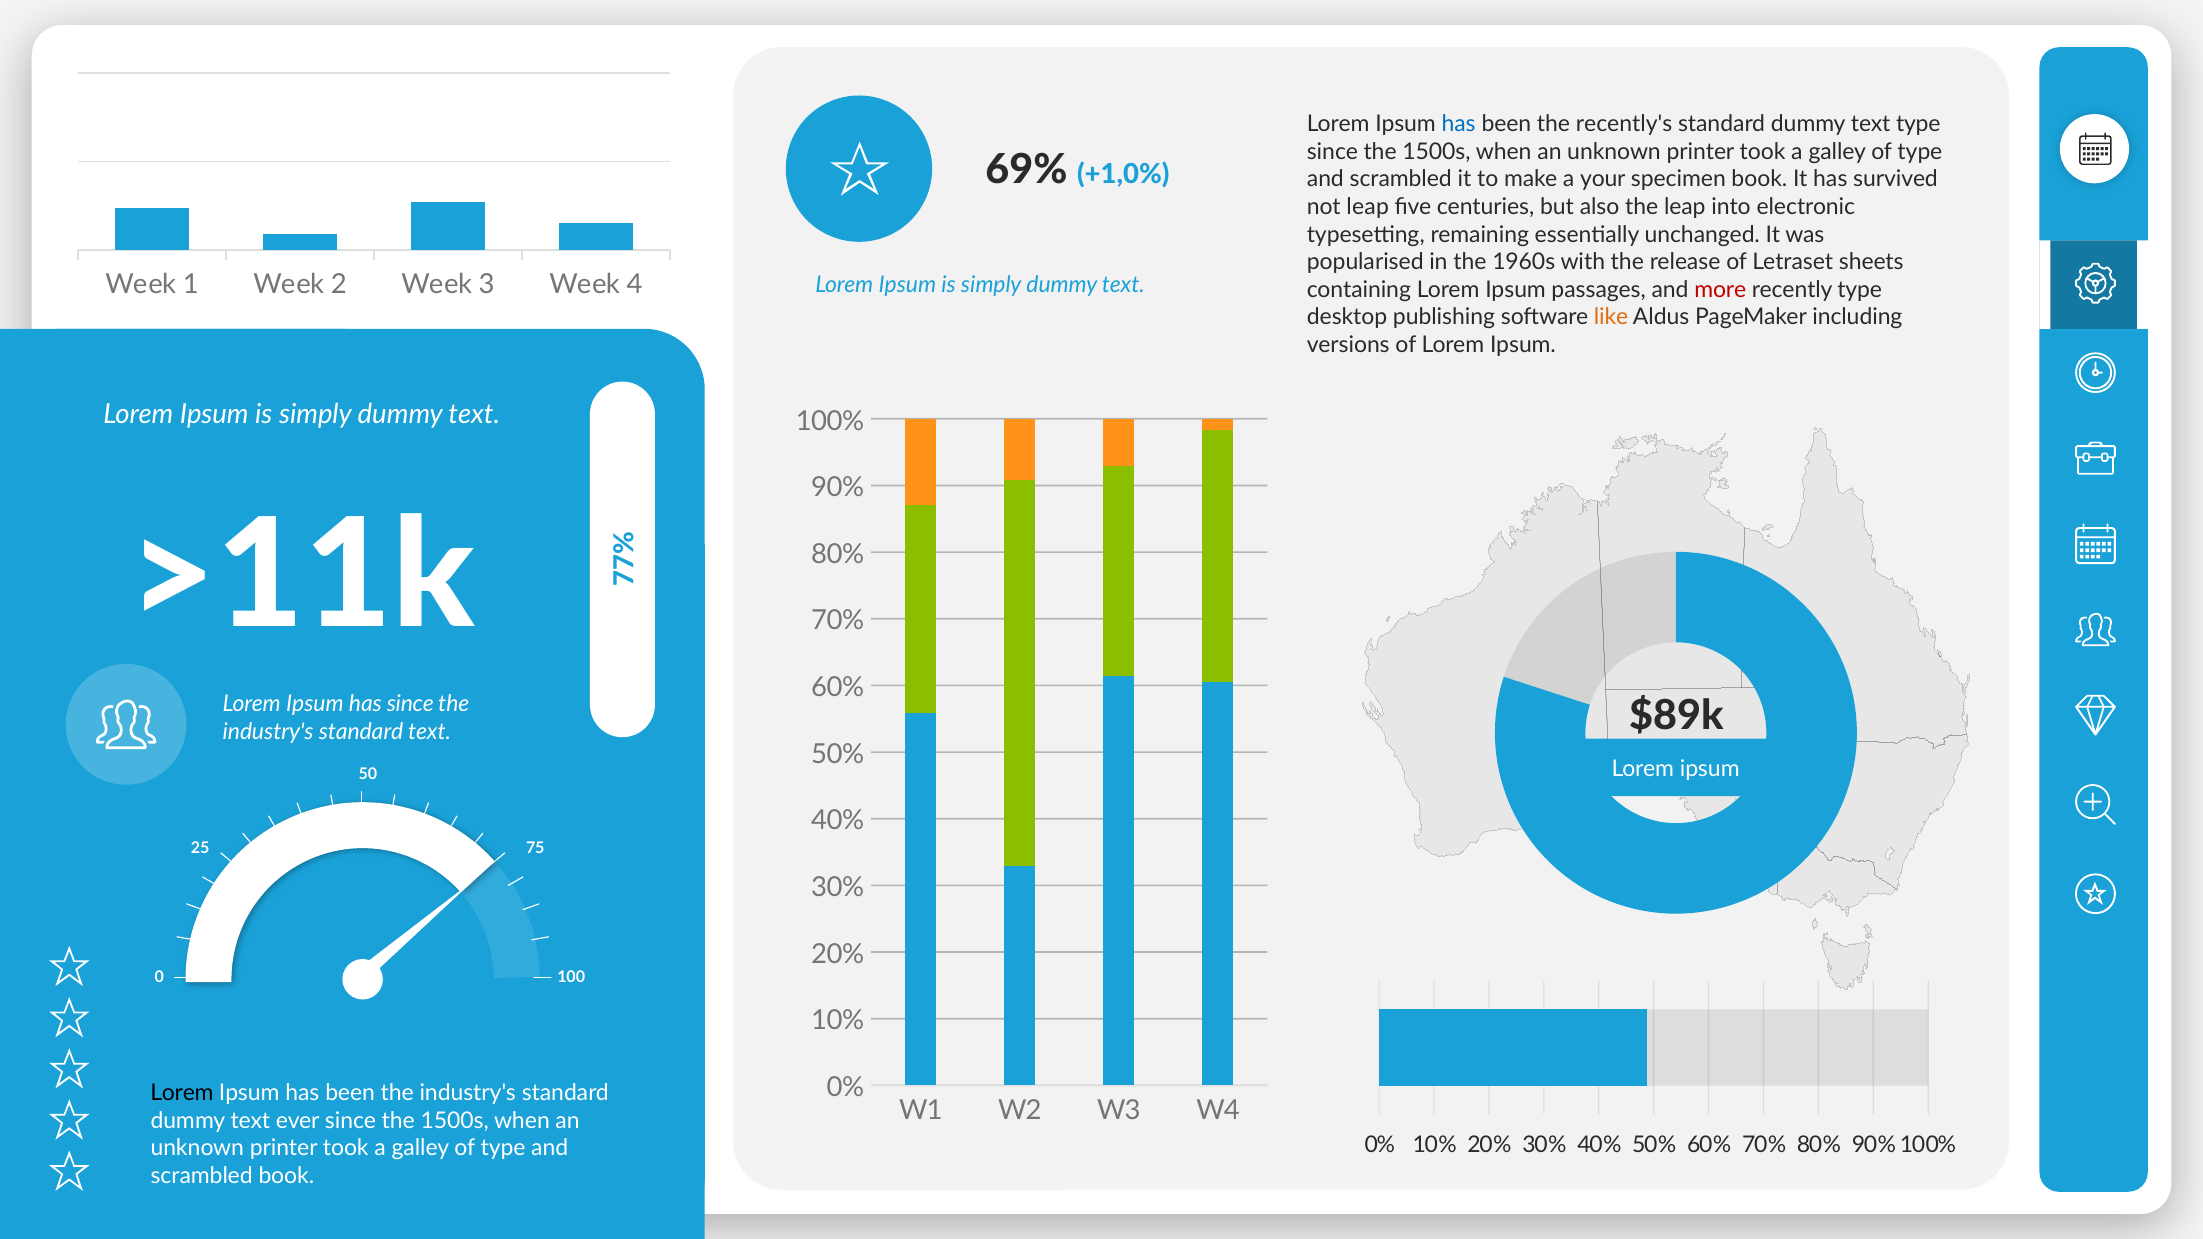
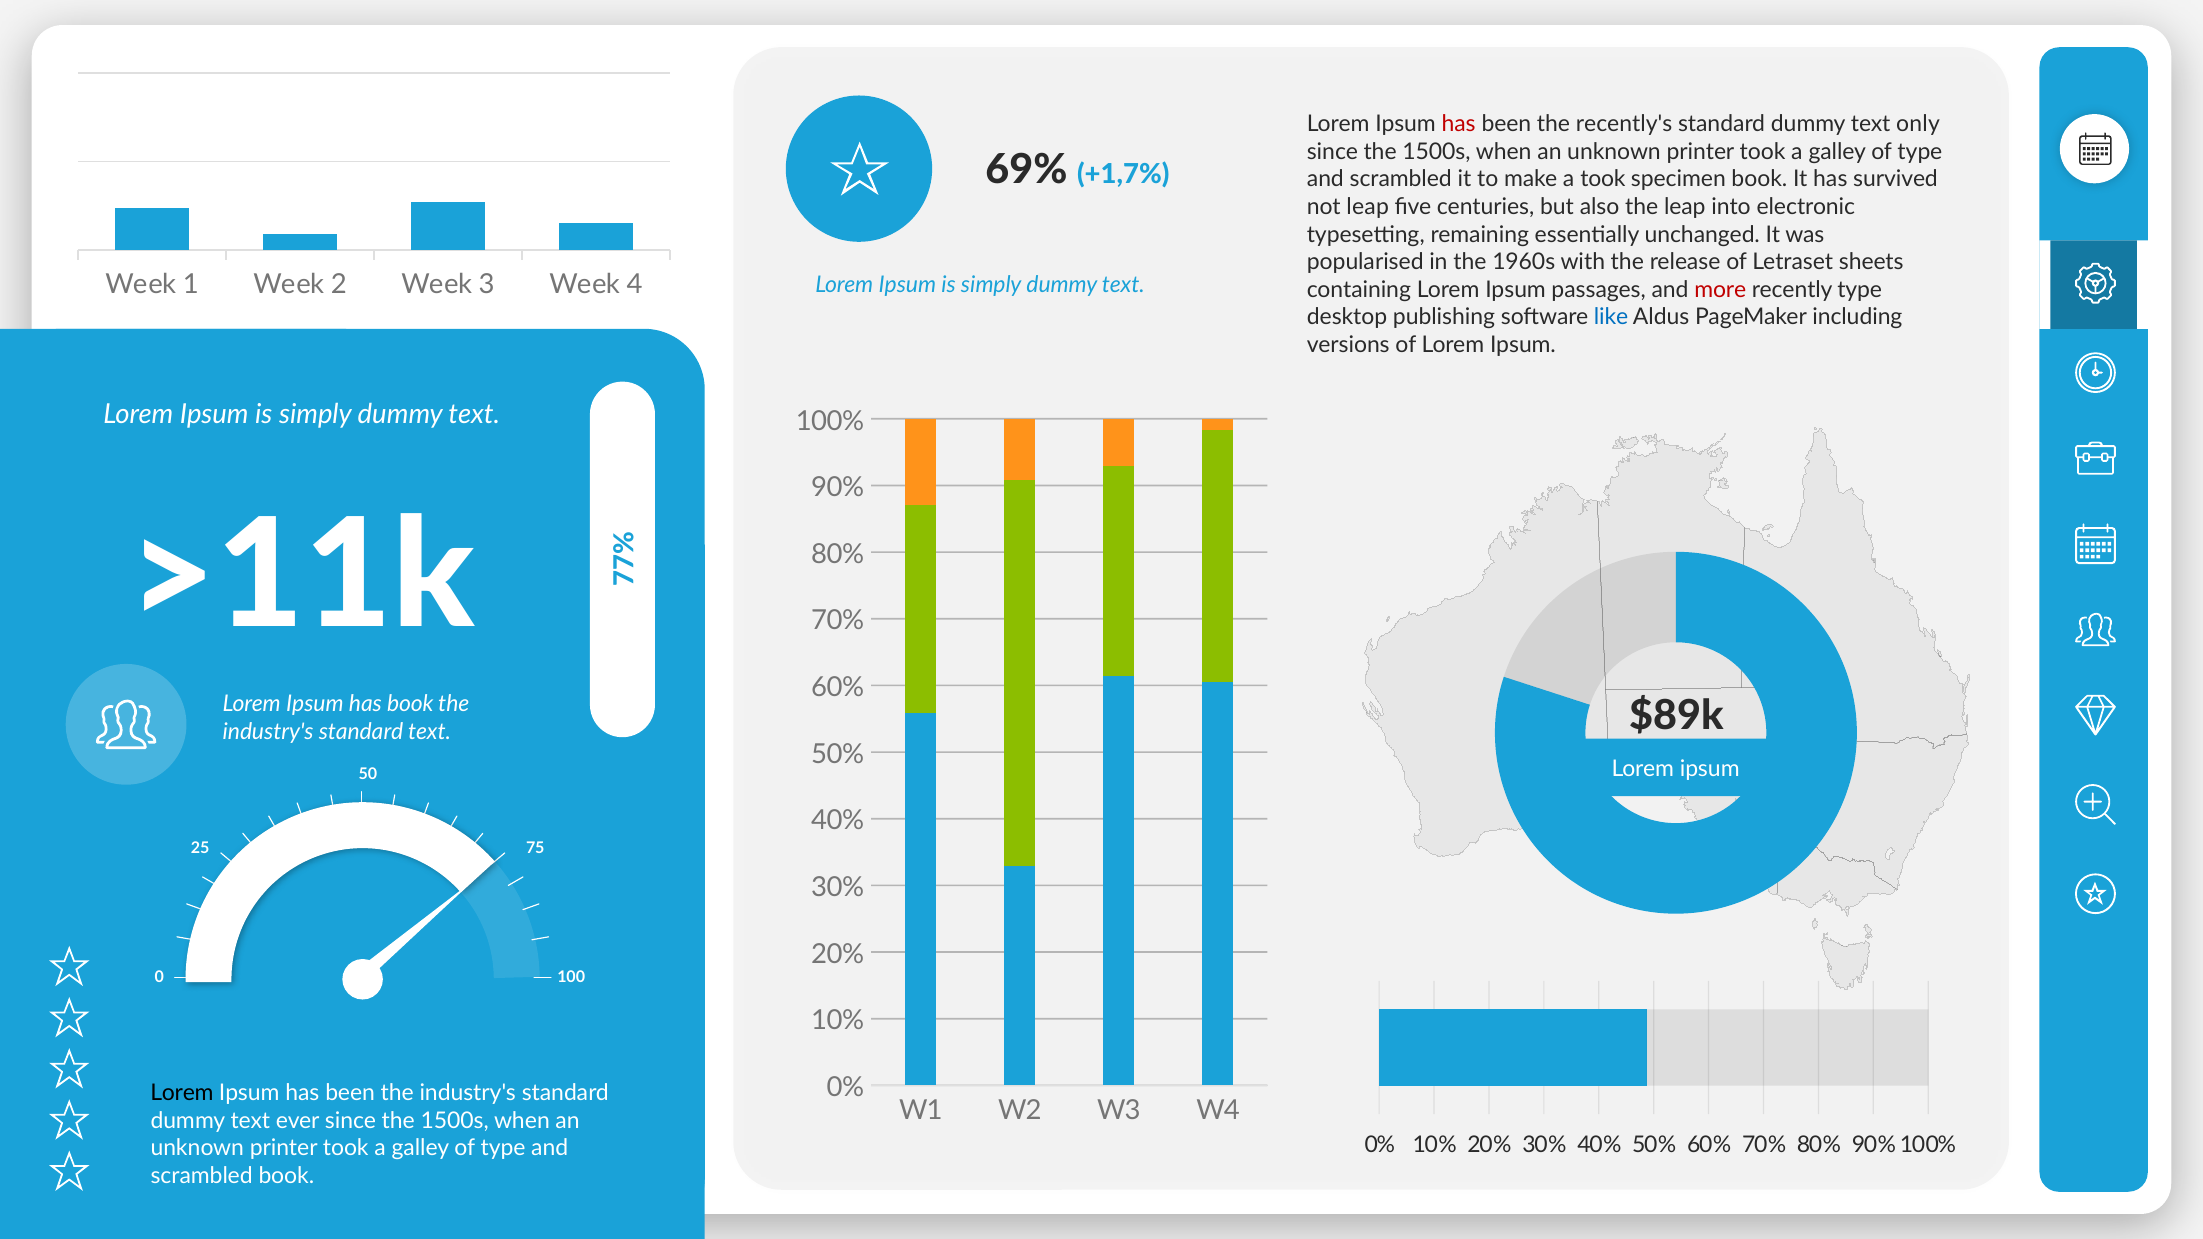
has colour: blue -> red (1459, 124)
text type: type -> only (1918, 124)
+1,0%: +1,0% -> +1,7% (1123, 174)
a your: your -> took (1603, 179)
like colour: orange -> blue (1611, 317)
has since: since -> book (410, 704)
